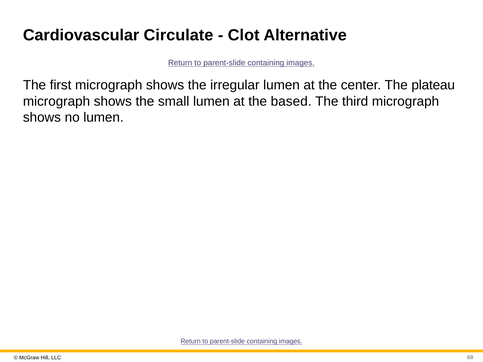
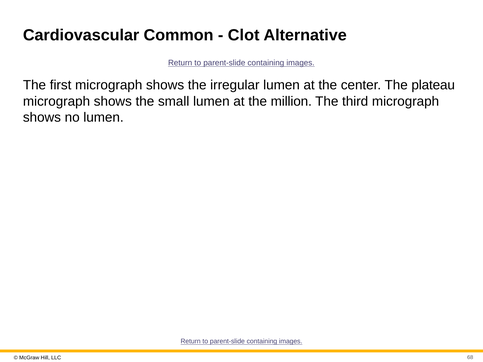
Circulate: Circulate -> Common (179, 35)
based: based -> million (291, 101)
